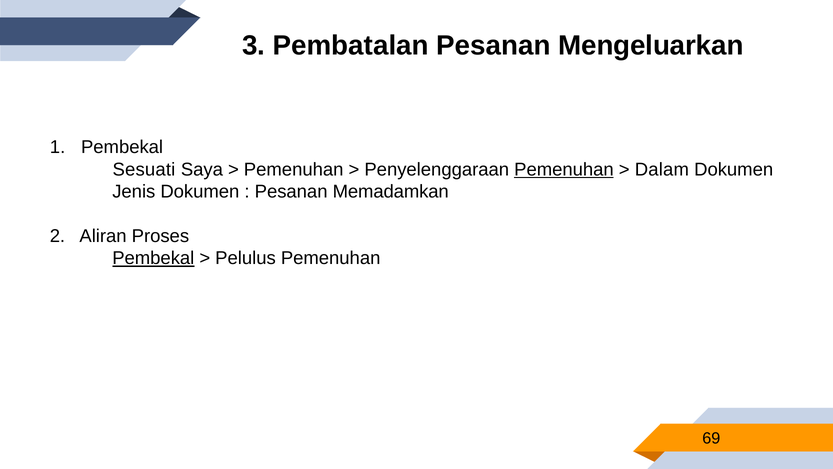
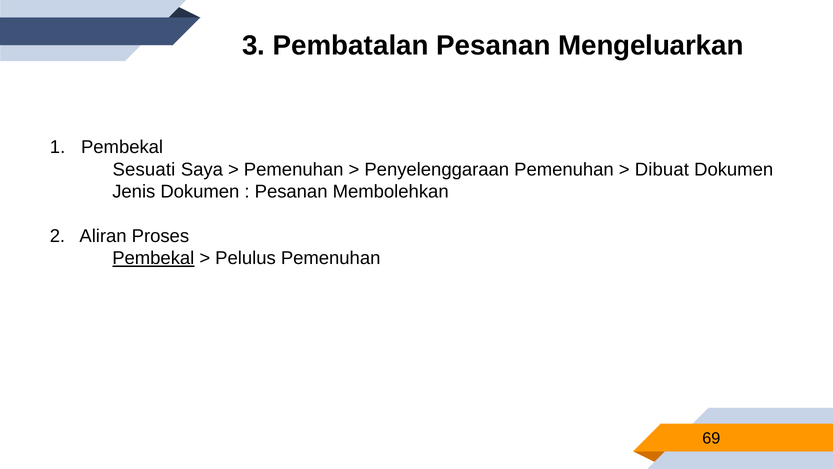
Pemenuhan underline: present -> none (564, 169)
Dalam: Dalam -> Dibuat (662, 169)
Memadamkan: Memadamkan -> Membolehkan (391, 191)
